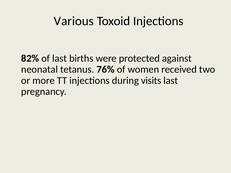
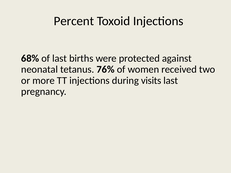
Various: Various -> Percent (74, 21)
82%: 82% -> 68% (30, 58)
